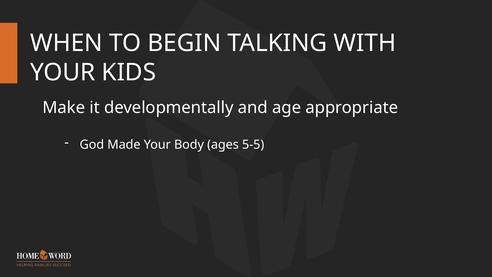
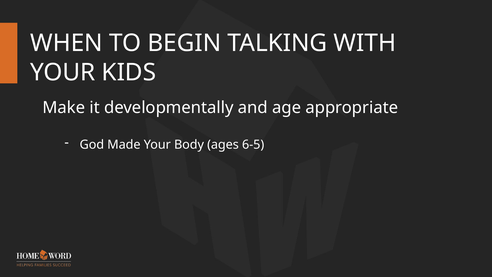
5-5: 5-5 -> 6-5 (253, 145)
